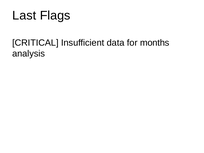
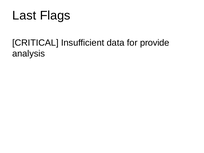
months: months -> provide (155, 43)
